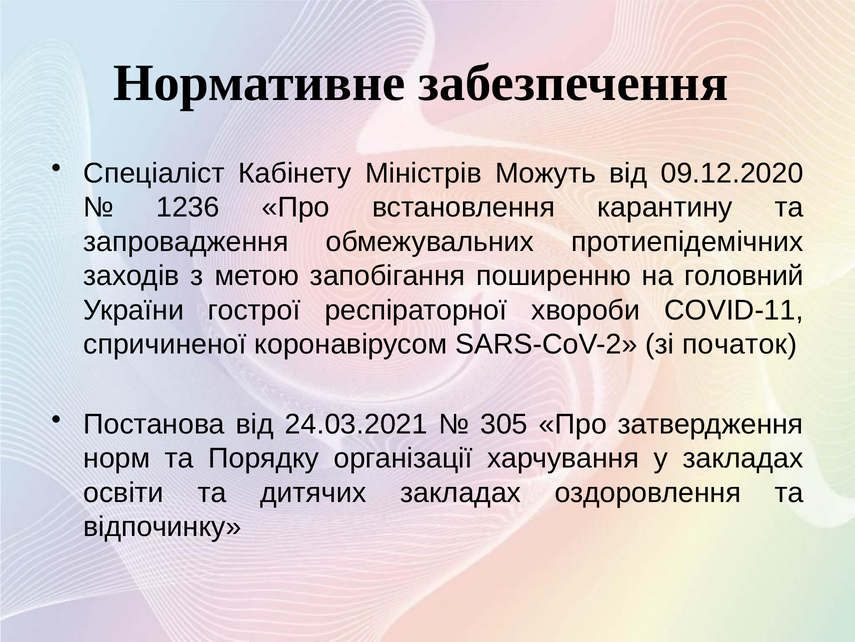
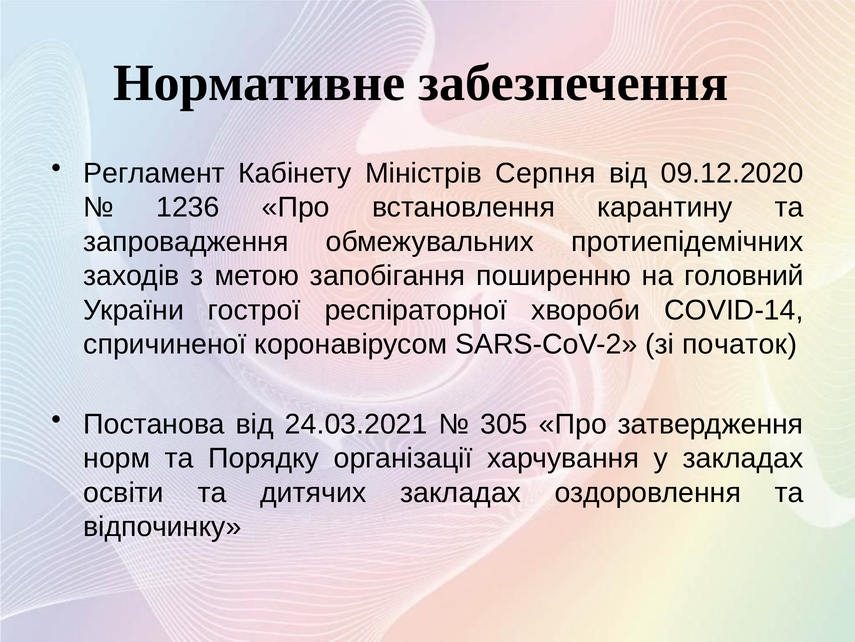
Спеціаліст: Спеціаліст -> Регламент (154, 173)
Можуть: Можуть -> Серпня (545, 173)
COVID-11: COVID-11 -> COVID-14 (734, 310)
